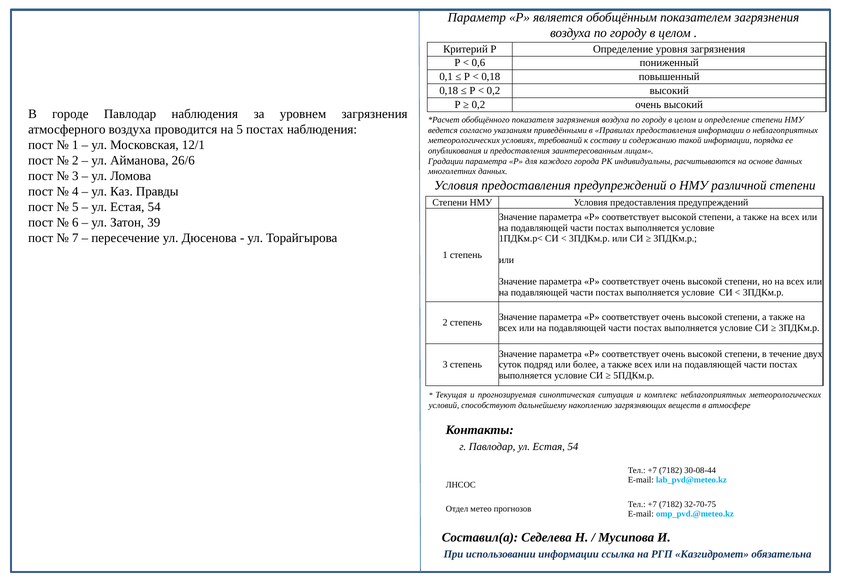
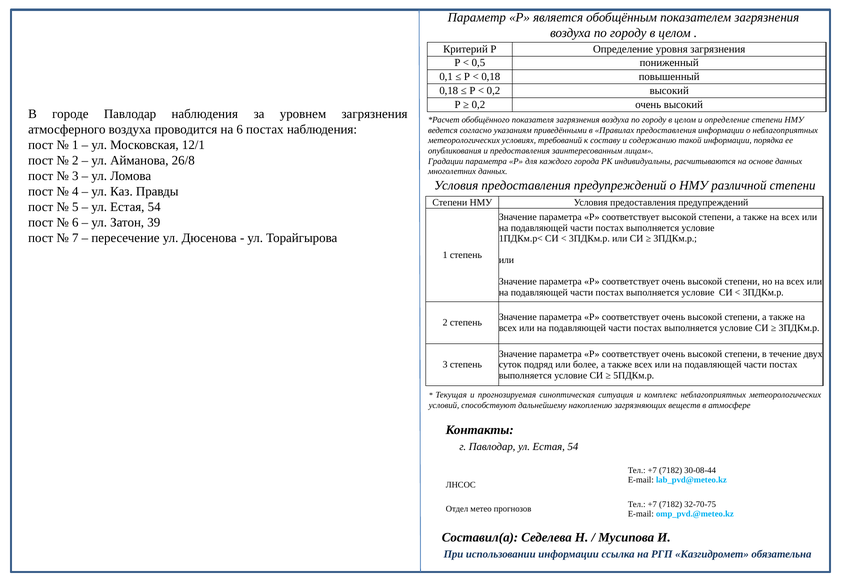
0,6: 0,6 -> 0,5 (478, 63)
на 5: 5 -> 6 (240, 130)
26/6: 26/6 -> 26/8 (183, 161)
